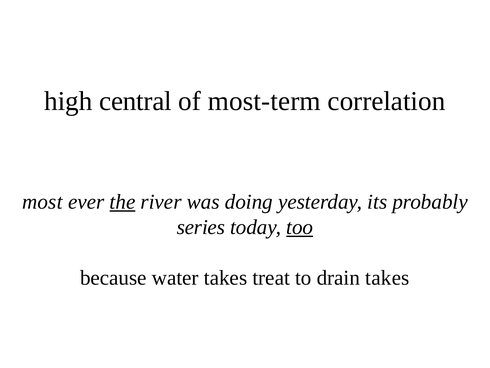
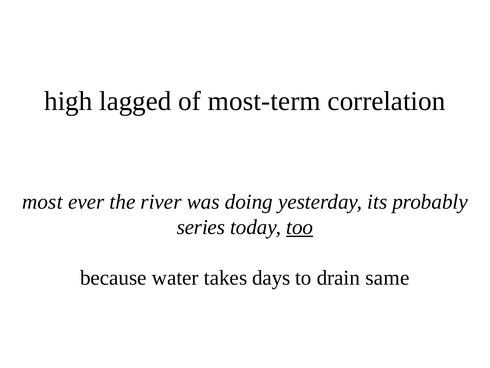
central: central -> lagged (135, 101)
the underline: present -> none (123, 202)
treat: treat -> days (271, 277)
drain takes: takes -> same (387, 277)
